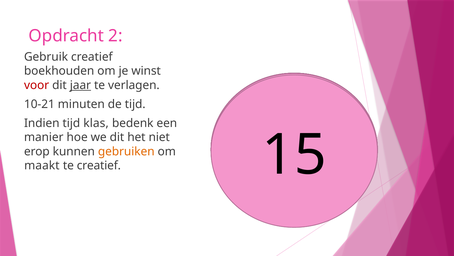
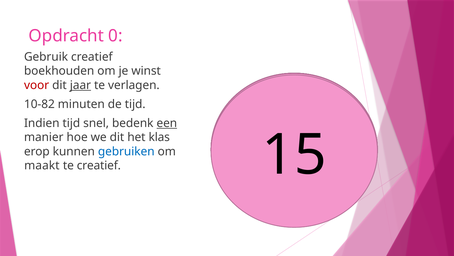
2: 2 -> 0 (115, 36)
10-21: 10-21 -> 10-82 (39, 104)
klas: klas -> snel (96, 123)
een underline: none -> present (167, 123)
niet: niet -> klas (159, 137)
gebruiken colour: orange -> blue (126, 151)
